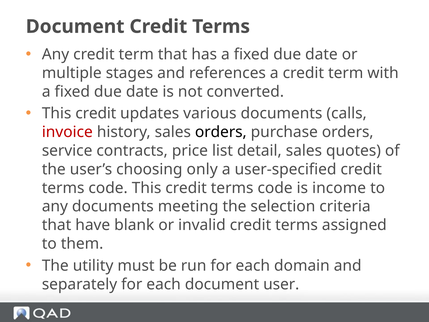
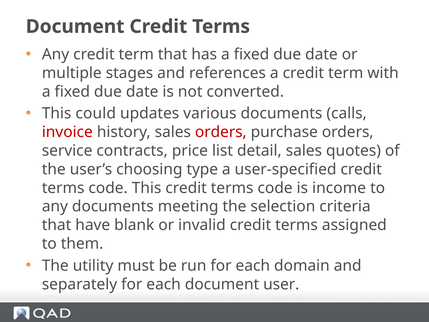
credit: credit -> could (96, 113)
orders colour: black -> red (221, 132)
only: only -> type (202, 169)
